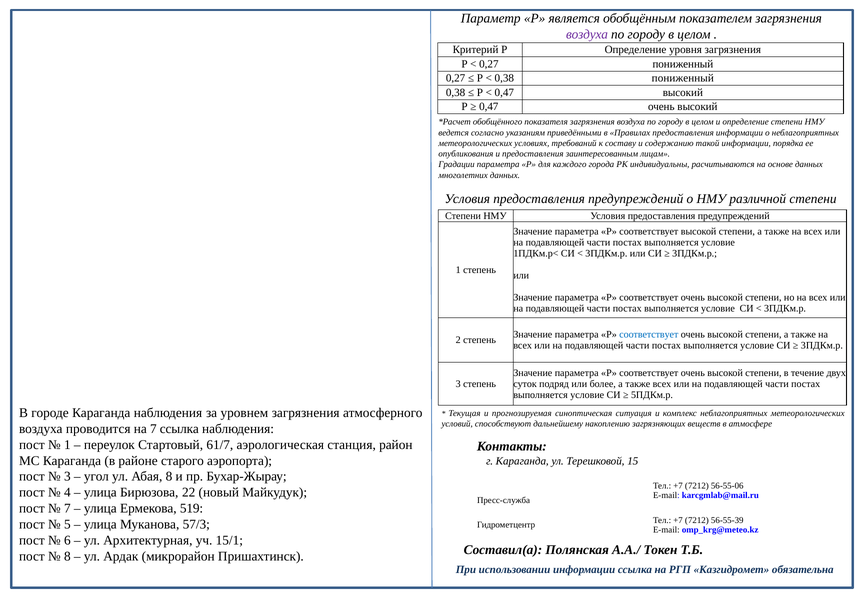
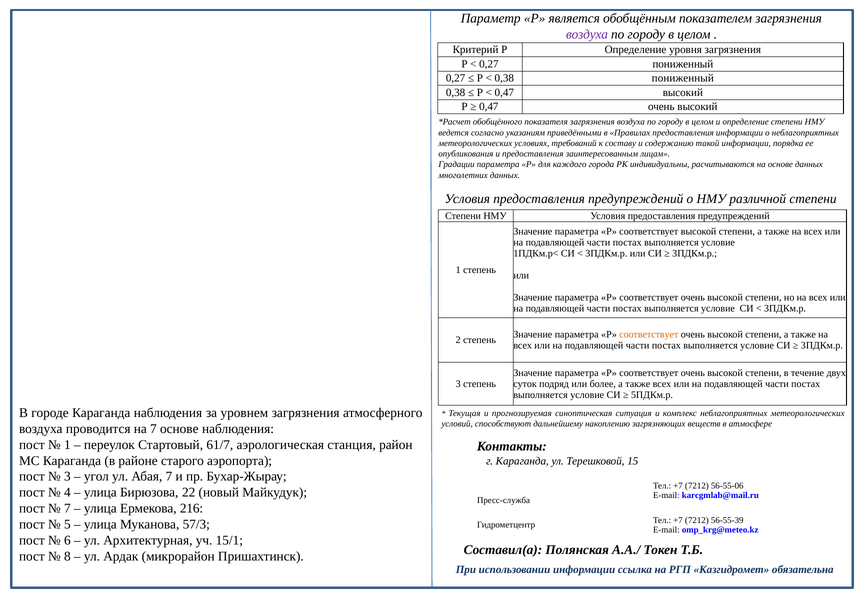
соответствует colour: blue -> orange (649, 335)
7 ссылка: ссылка -> основе (179, 429)
Абая 8: 8 -> 7 (169, 477)
519: 519 -> 216 (192, 509)
